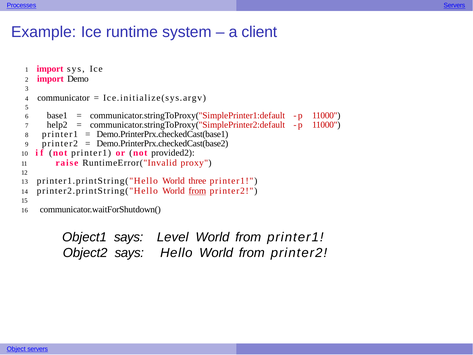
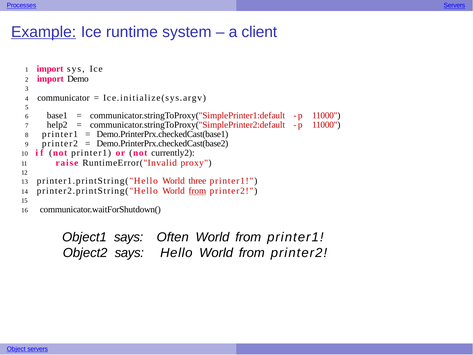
Example underline: none -> present (44, 32)
provided2: provided2 -> currently2 (173, 153)
Level: Level -> Often (173, 237)
